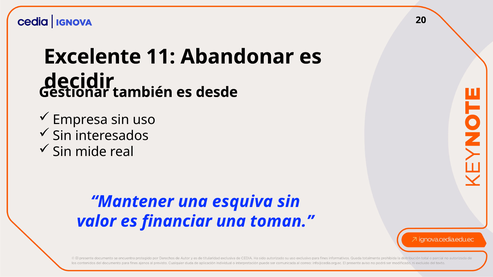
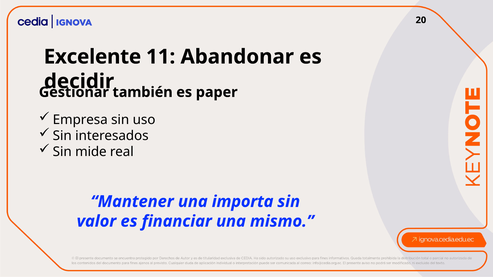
desde: desde -> paper (217, 92)
esquiva: esquiva -> importa (243, 202)
toman: toman -> mismo (282, 221)
